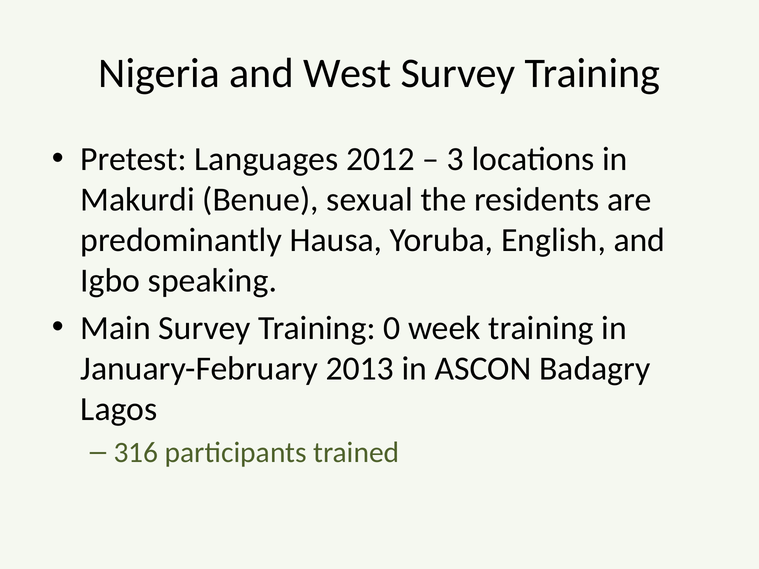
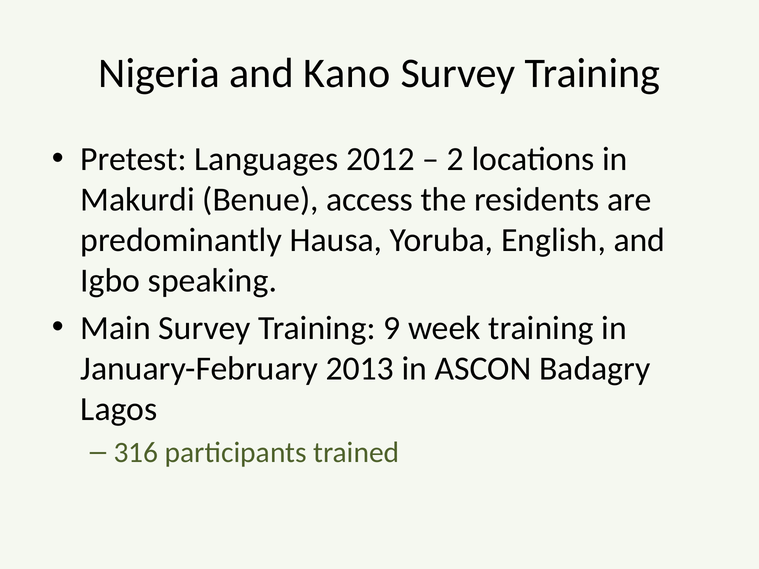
West: West -> Kano (347, 73)
3: 3 -> 2 (455, 159)
sexual: sexual -> access (370, 200)
0: 0 -> 9 (392, 328)
